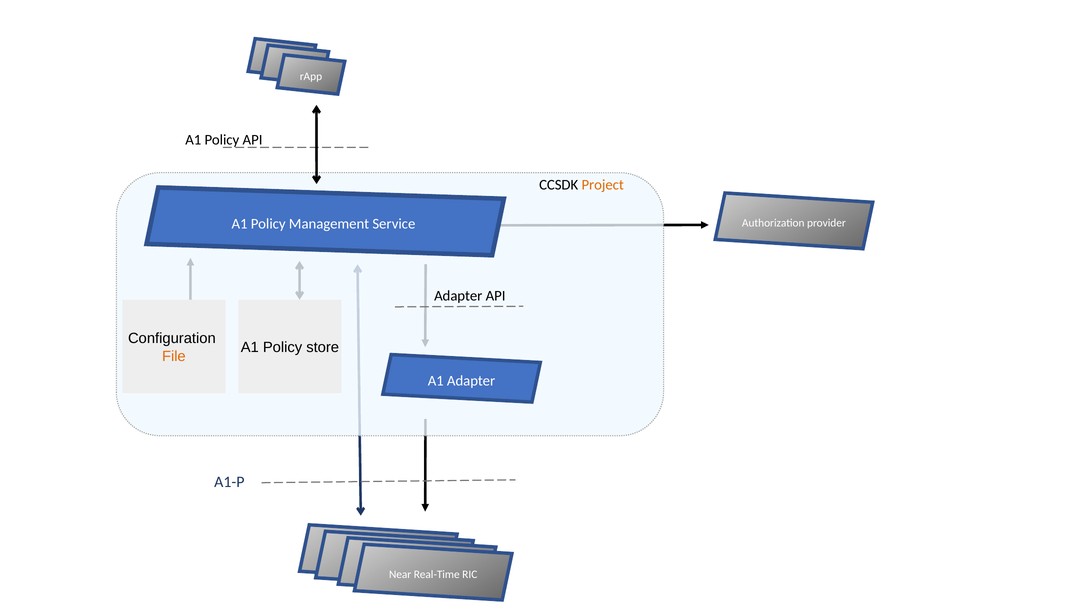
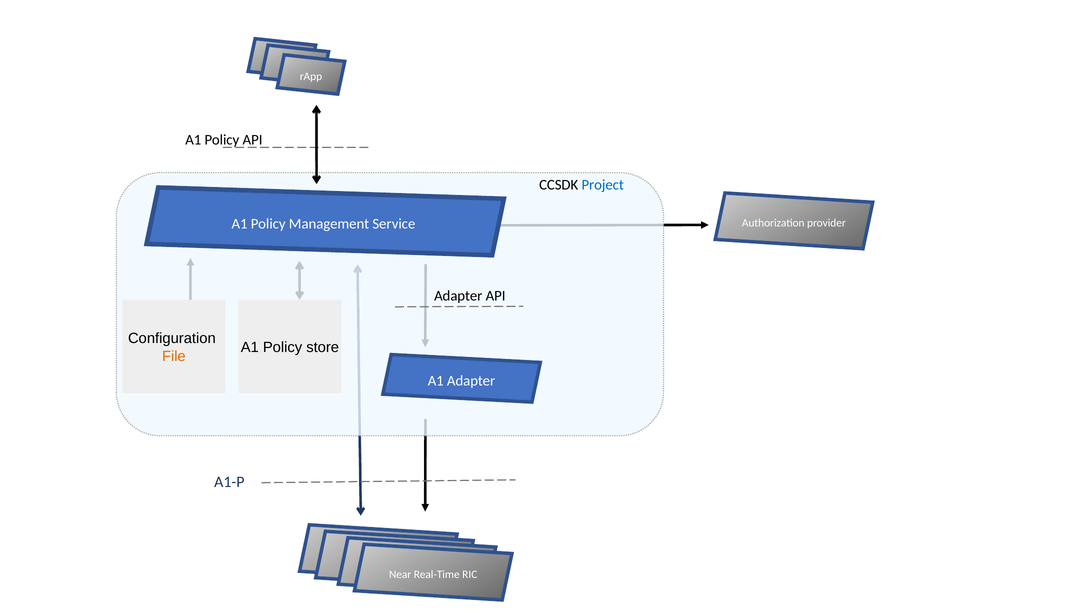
Project colour: orange -> blue (603, 185)
